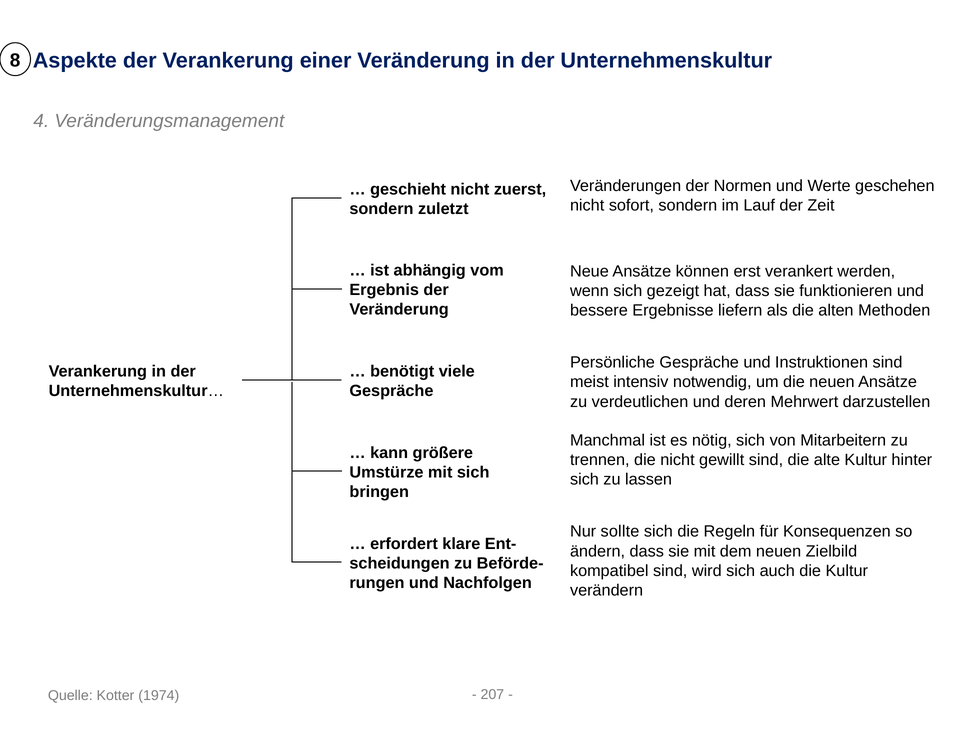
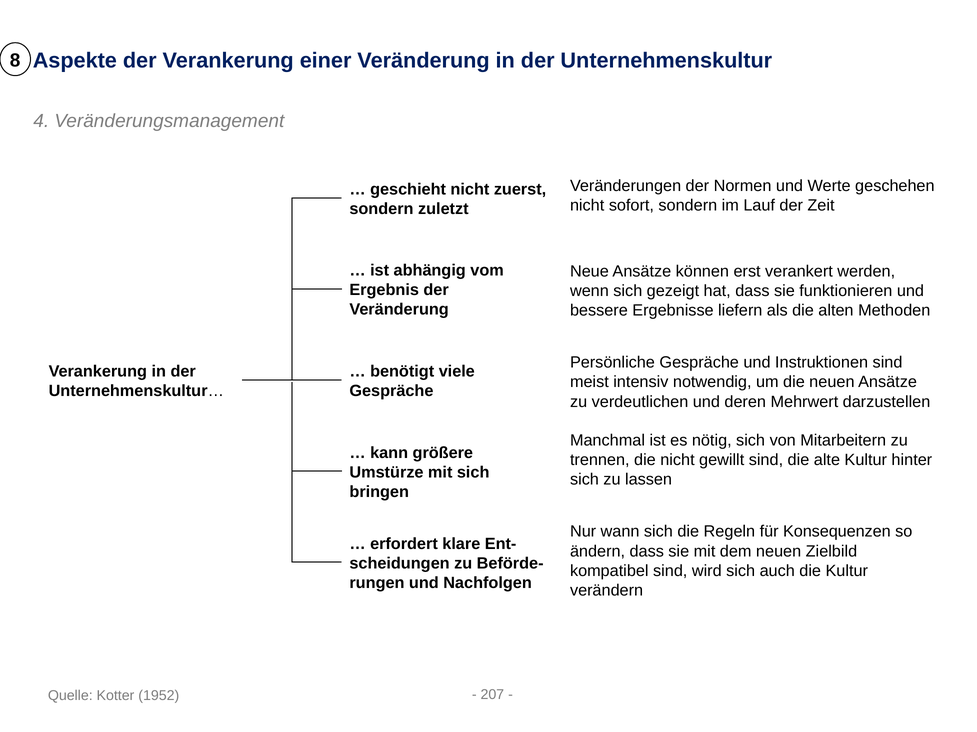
sollte: sollte -> wann (620, 532)
1974: 1974 -> 1952 (159, 696)
